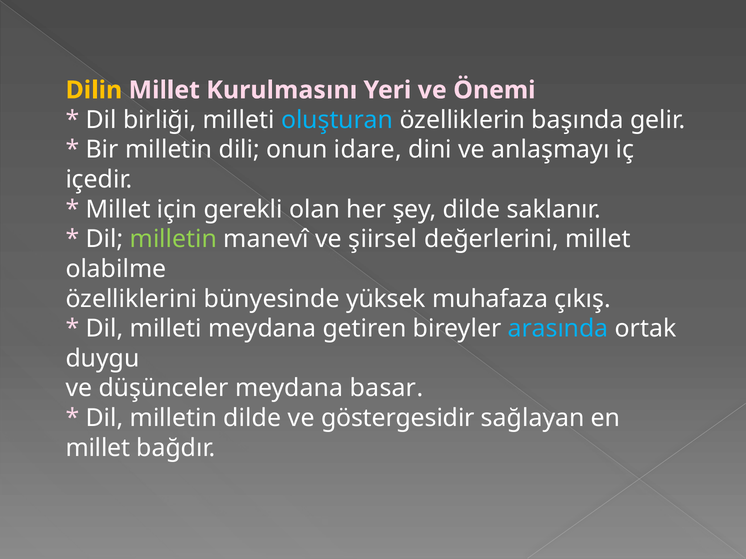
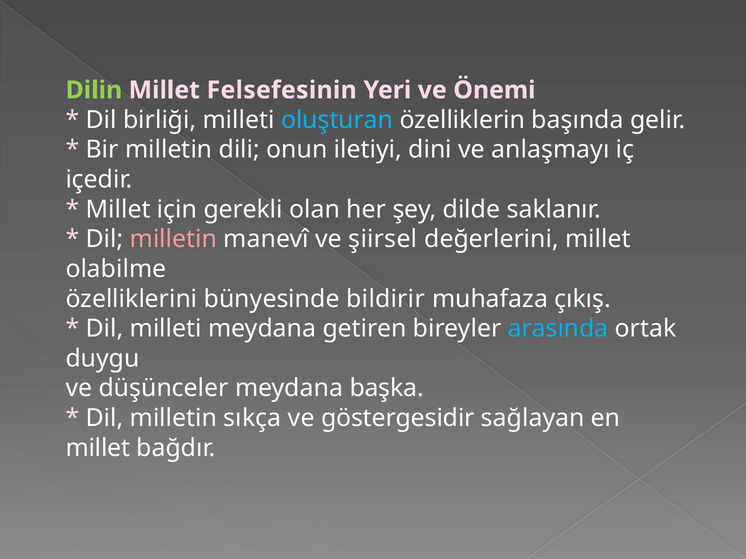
Dilin colour: yellow -> light green (94, 90)
Kurulmasını: Kurulmasını -> Felsefesinin (282, 90)
idare: idare -> iletiyi (368, 150)
milletin colour: light green -> pink (173, 239)
yüksek: yüksek -> bildirir (386, 299)
basar: basar -> başka (387, 389)
milletin dilde: dilde -> sıkça (252, 418)
